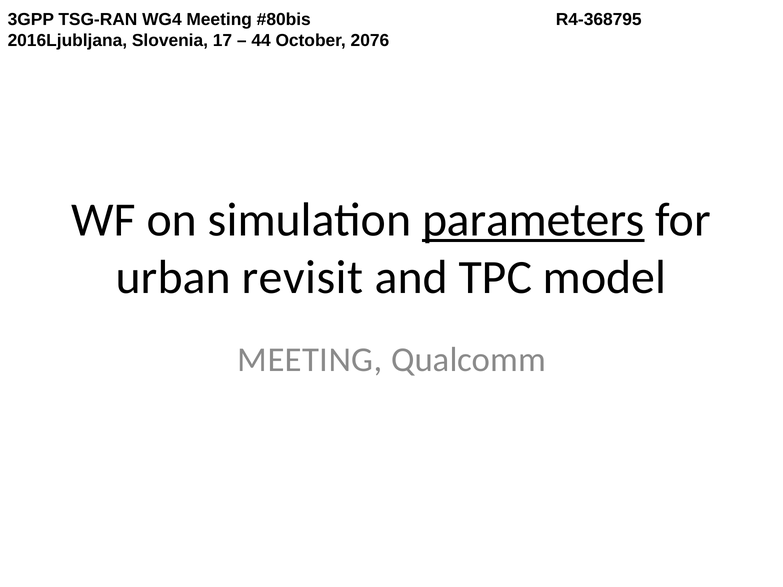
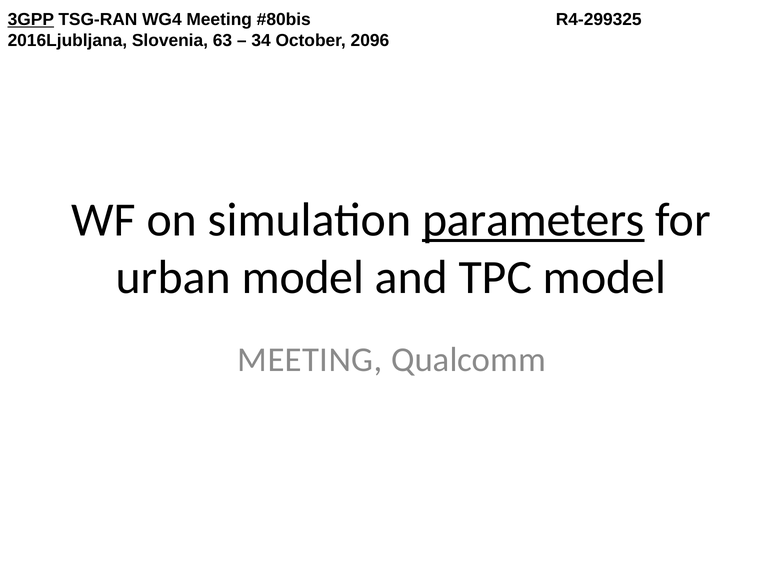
3GPP underline: none -> present (31, 19)
R4-368795: R4-368795 -> R4-299325 (599, 19)
17: 17 -> 63 (222, 40)
44: 44 -> 34 (261, 40)
2076: 2076 -> 2096 (370, 40)
urban revisit: revisit -> model (303, 277)
